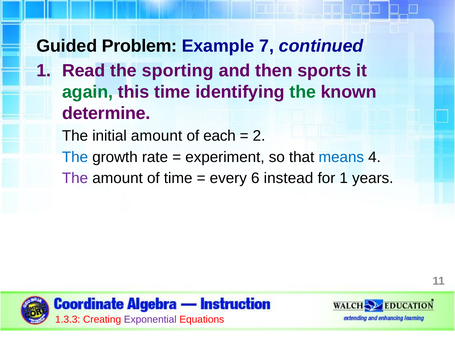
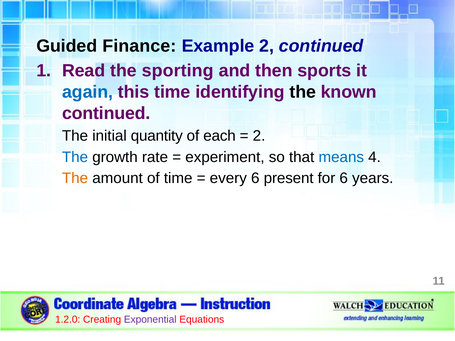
Problem: Problem -> Finance (139, 46)
Example 7: 7 -> 2 (267, 46)
again colour: green -> blue (88, 92)
the colour: green -> black (303, 92)
determine: determine -> continued (106, 113)
initial amount: amount -> quantity (157, 136)
The colour: purple -> orange (75, 178)
instead: instead -> present (289, 178)
for 1: 1 -> 6 (344, 178)
1.3.3: 1.3.3 -> 1.2.0 (68, 320)
